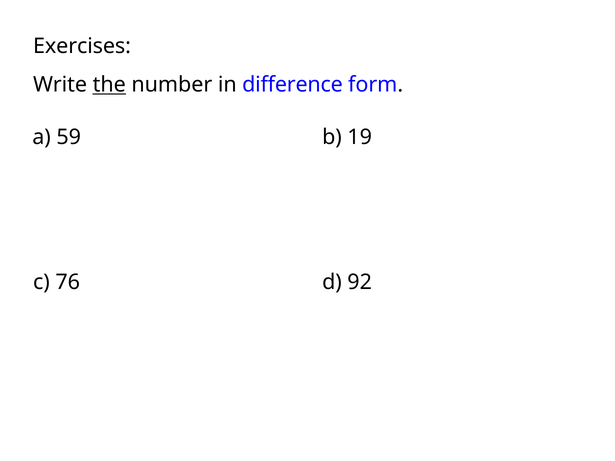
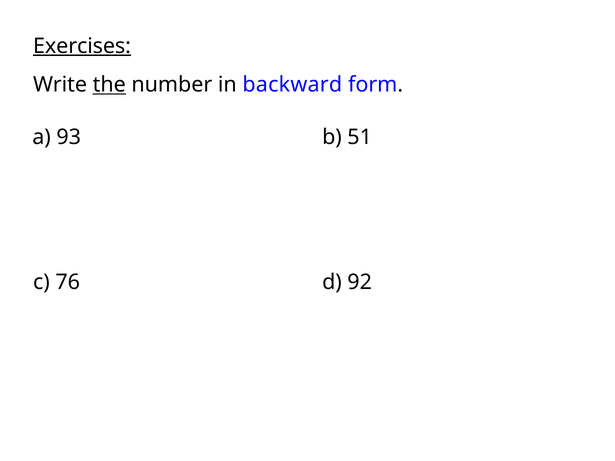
Exercises underline: none -> present (82, 46)
difference: difference -> backward (292, 85)
59: 59 -> 93 (69, 137)
19: 19 -> 51 (360, 137)
